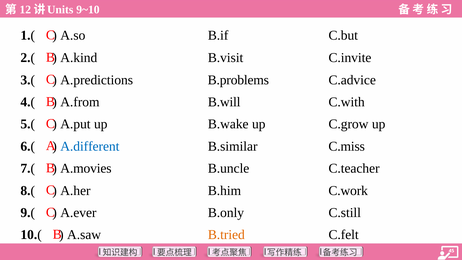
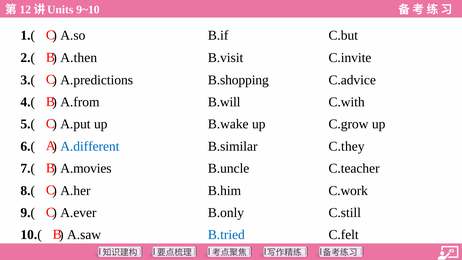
A.kind: A.kind -> A.then (79, 58)
B.problems: B.problems -> B.shopping (238, 80)
C.miss: C.miss -> C.they (347, 146)
B.tried colour: orange -> blue (226, 235)
